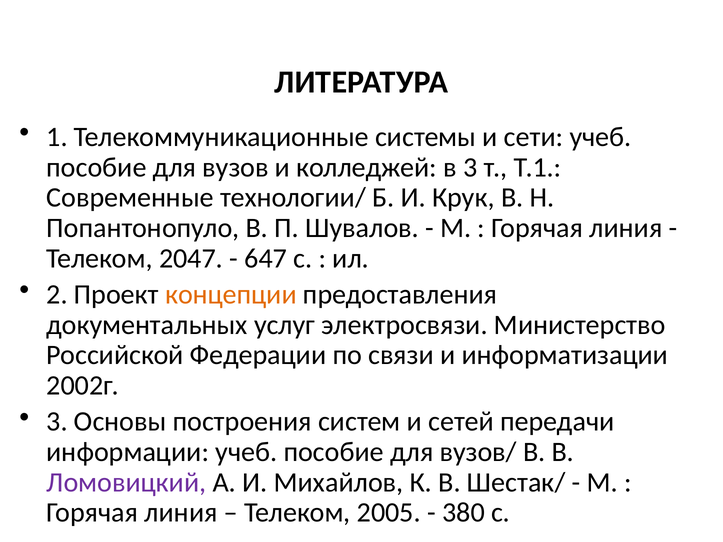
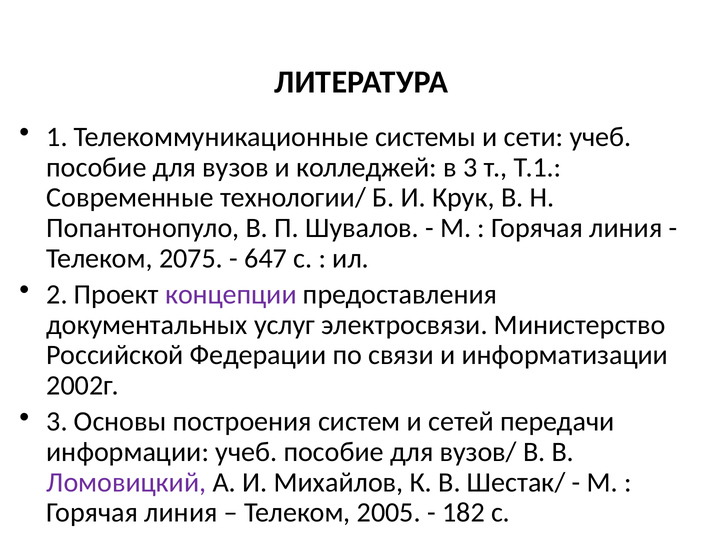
2047: 2047 -> 2075 (191, 258)
концепции colour: orange -> purple (231, 295)
380: 380 -> 182 (463, 513)
